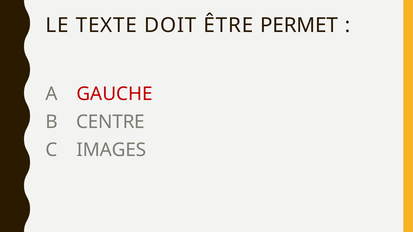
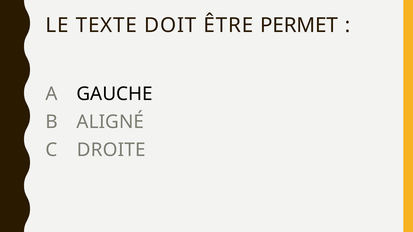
GAUCHE colour: red -> black (115, 94)
CENTRE: CENTRE -> ALIGNÉ (110, 122)
IMAGES: IMAGES -> DROITE (111, 150)
